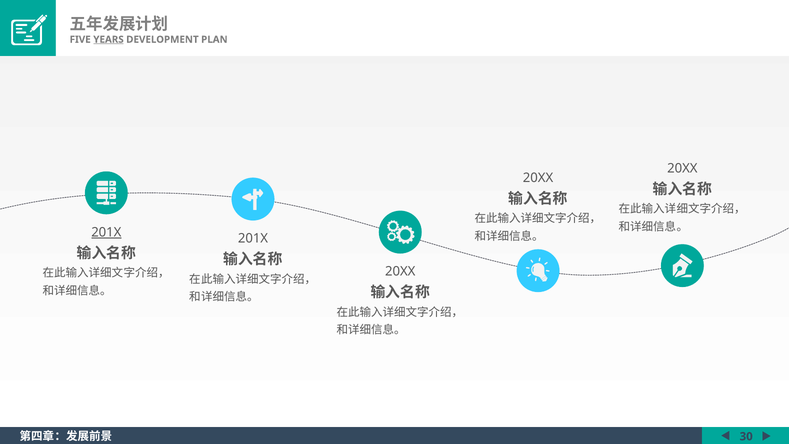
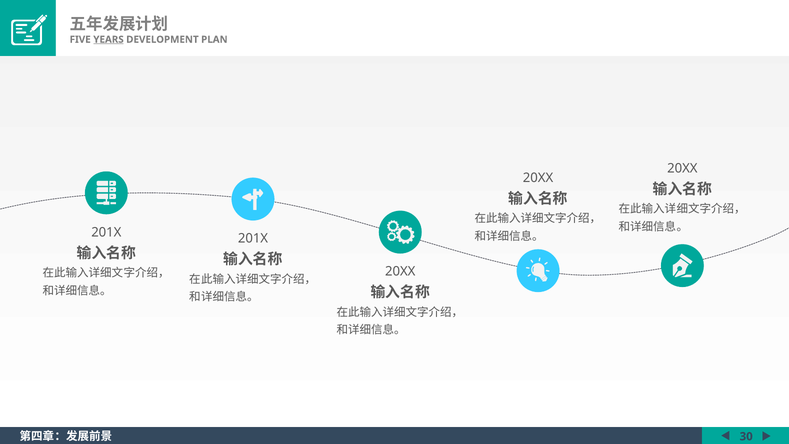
201X underline: present -> none (106, 232)
